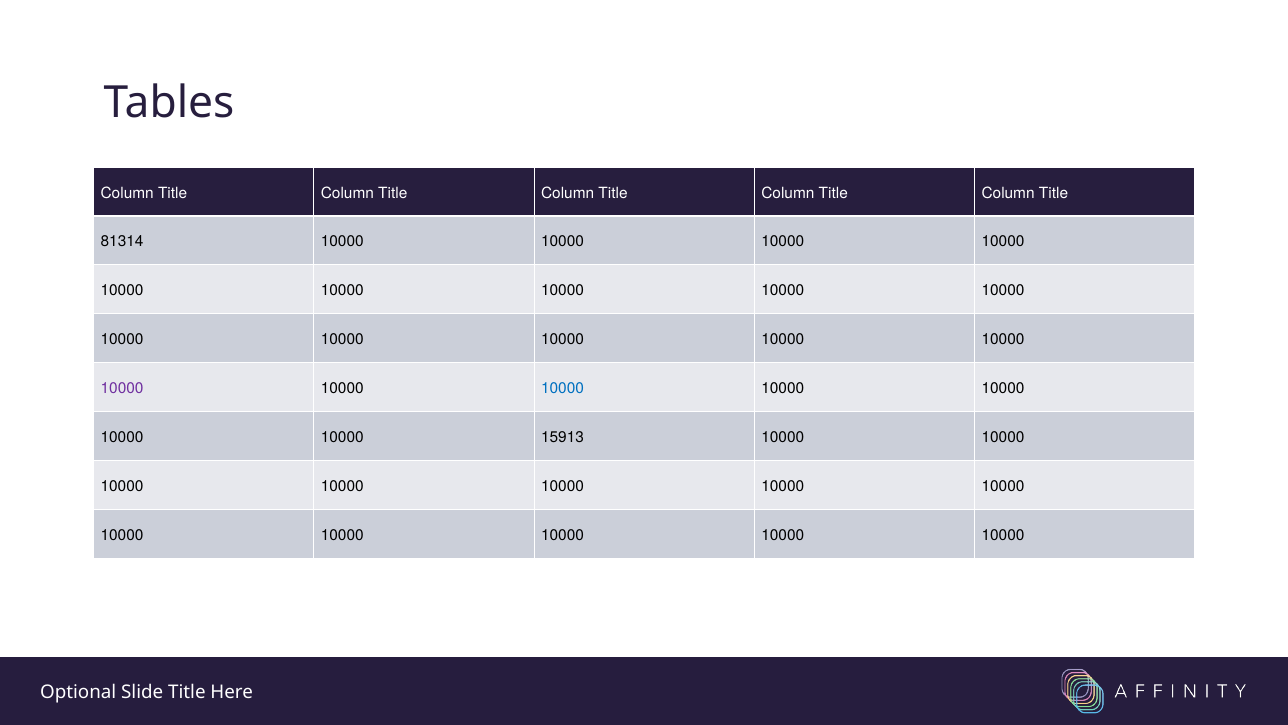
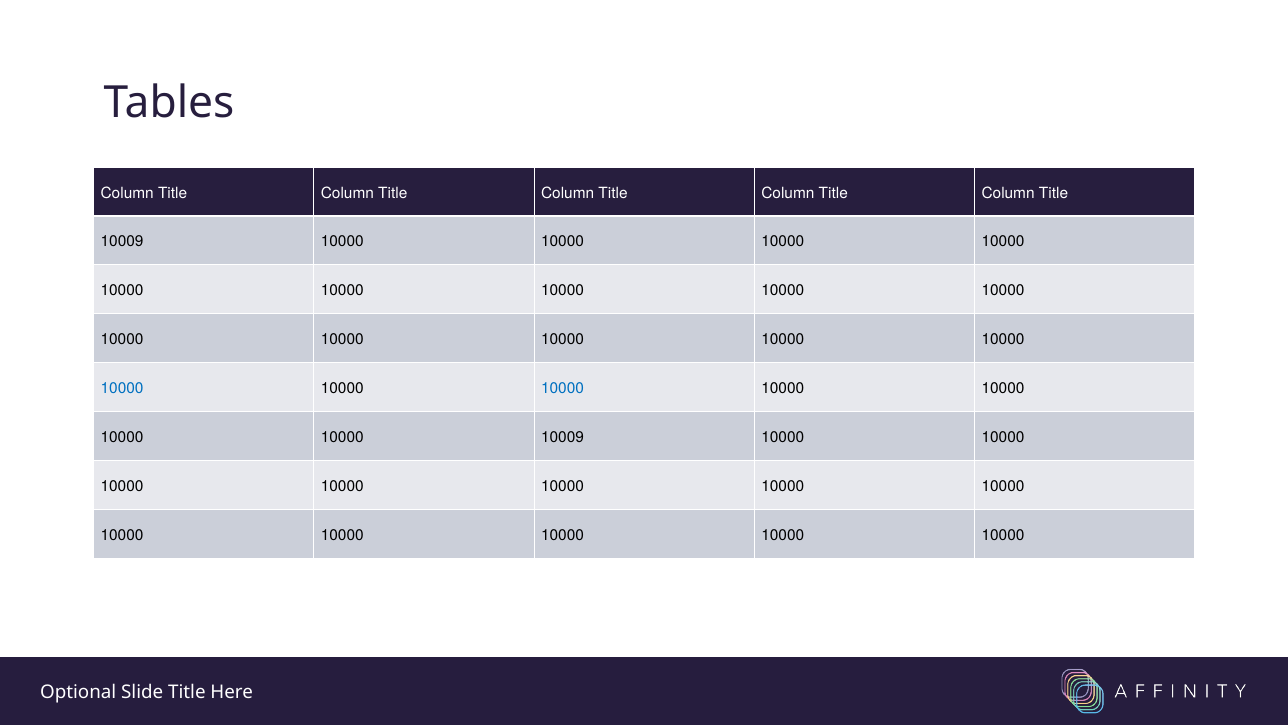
81314: 81314 -> 10009 (122, 242)
10000 colour: purple -> blue (122, 388)
10000 15913: 15913 -> 10009 (563, 437)
